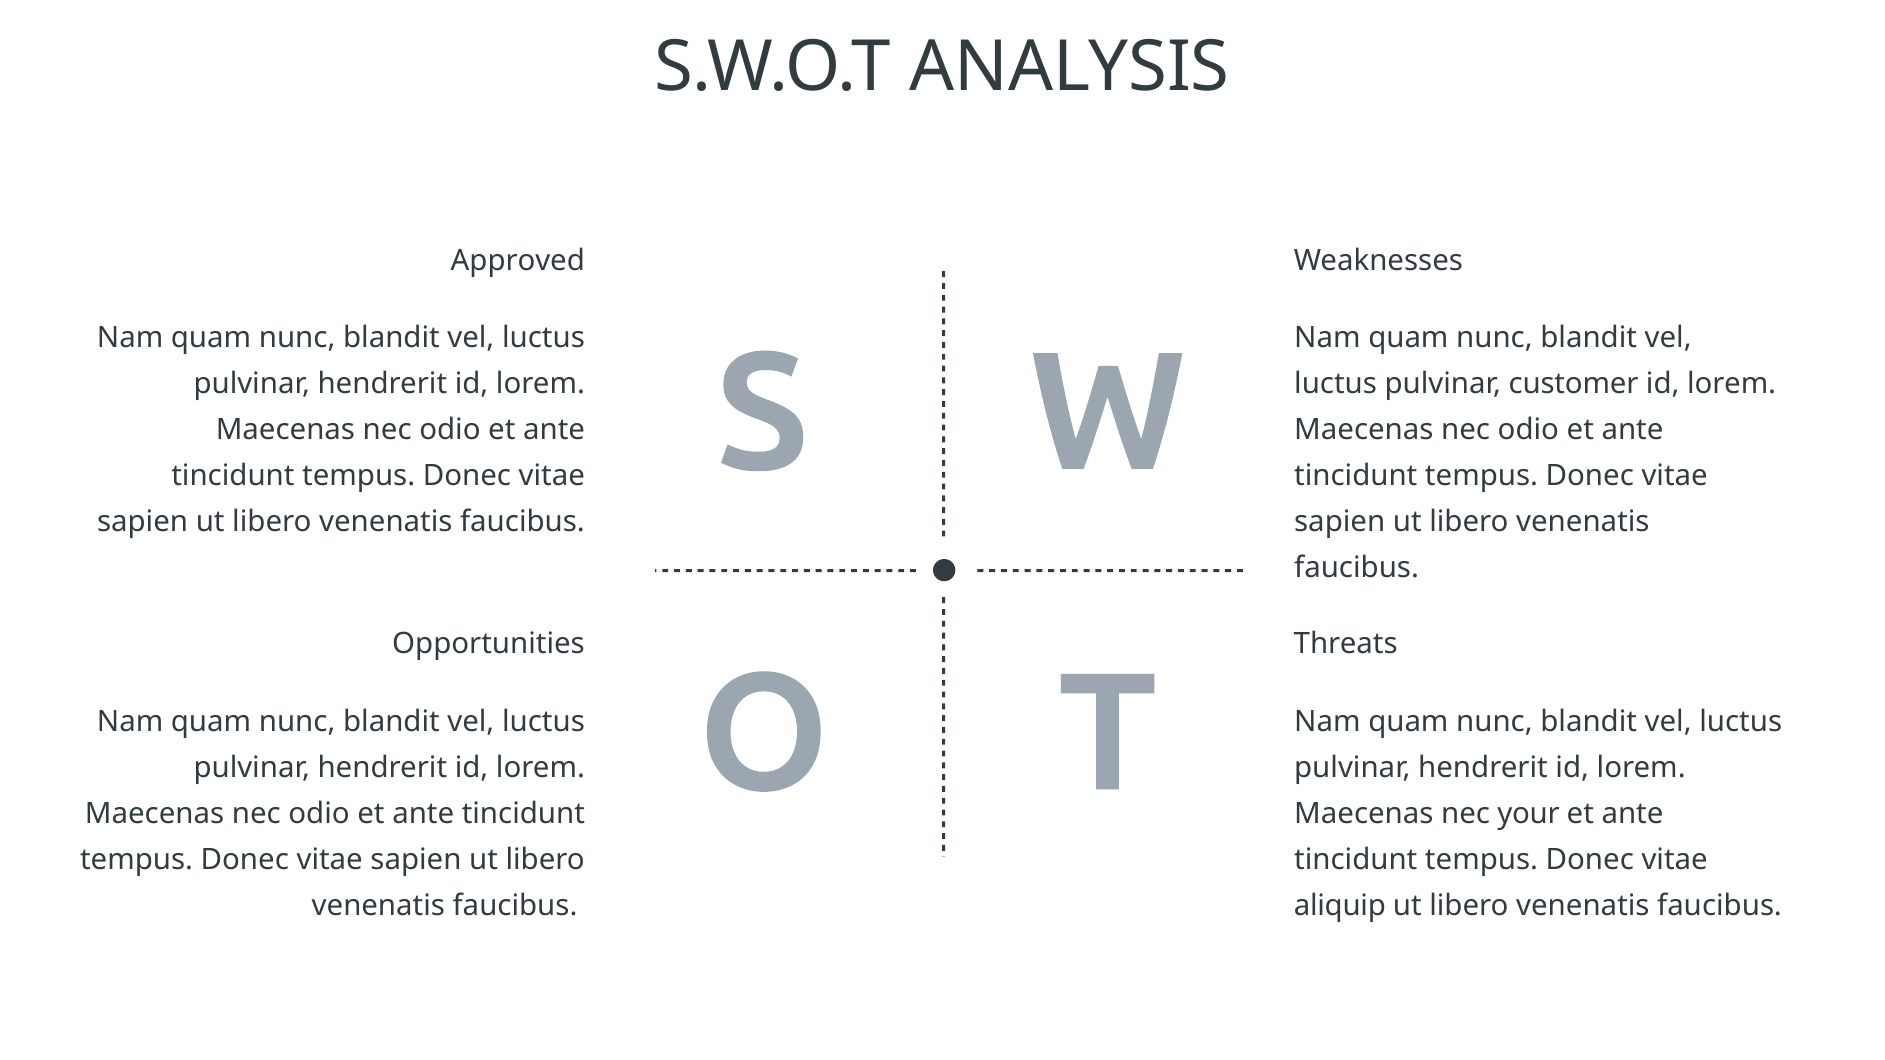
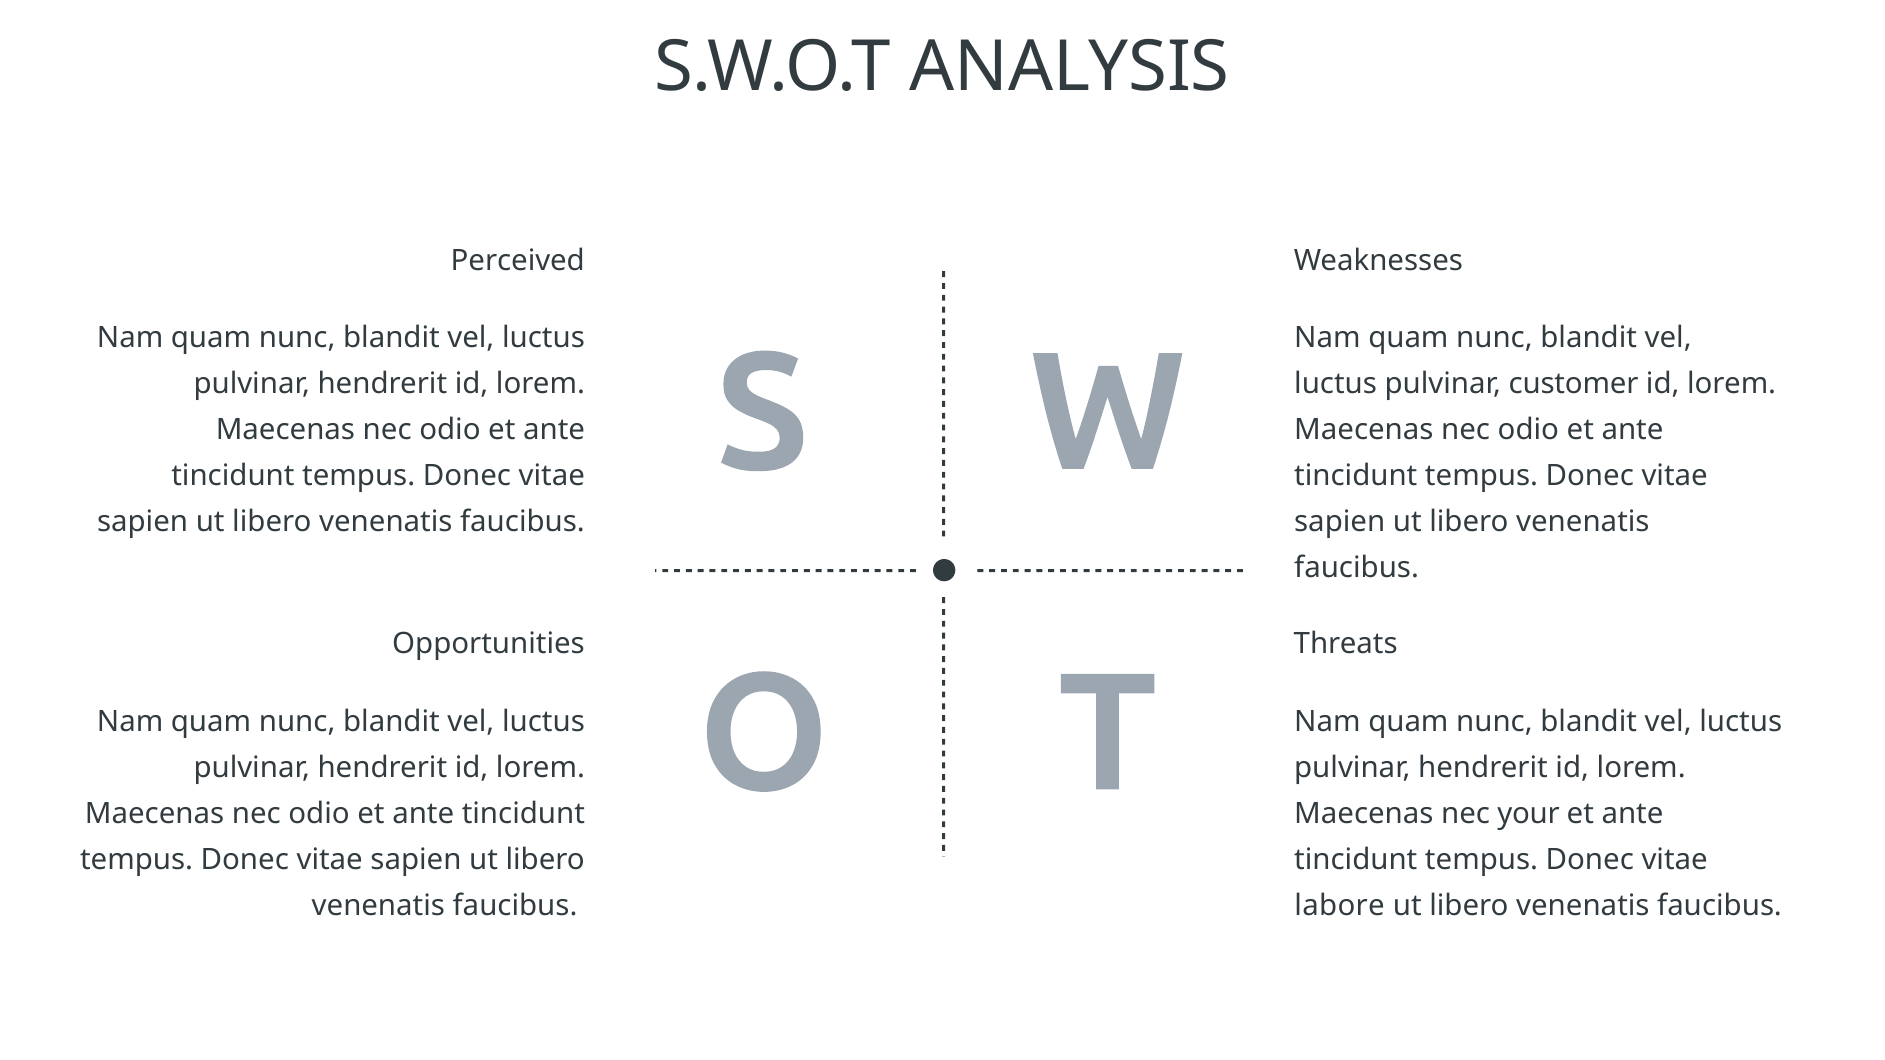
Approved: Approved -> Perceived (518, 260)
aliquip: aliquip -> labore (1340, 906)
